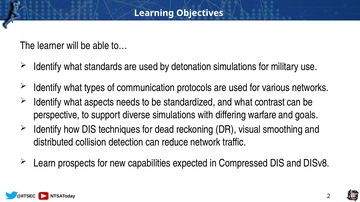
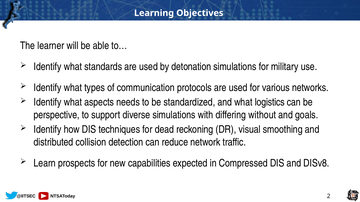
contrast: contrast -> logistics (270, 103)
warfare: warfare -> without (262, 115)
